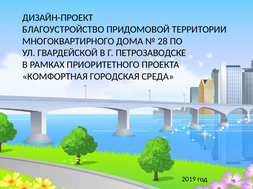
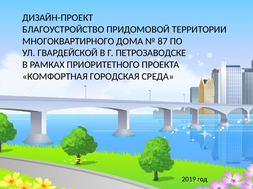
28: 28 -> 87 (163, 41)
